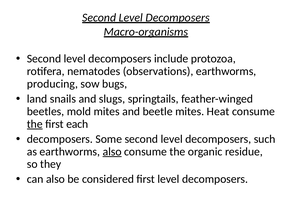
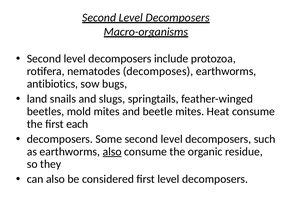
observations: observations -> decomposes (158, 71)
producing: producing -> antibiotics (52, 84)
the underline: present -> none (35, 124)
